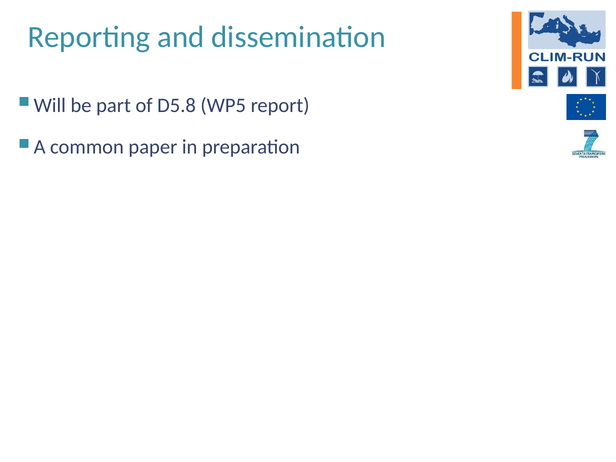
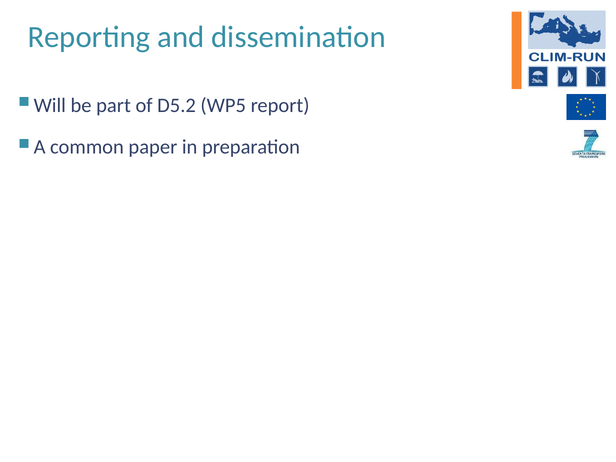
D5.8: D5.8 -> D5.2 (177, 105)
